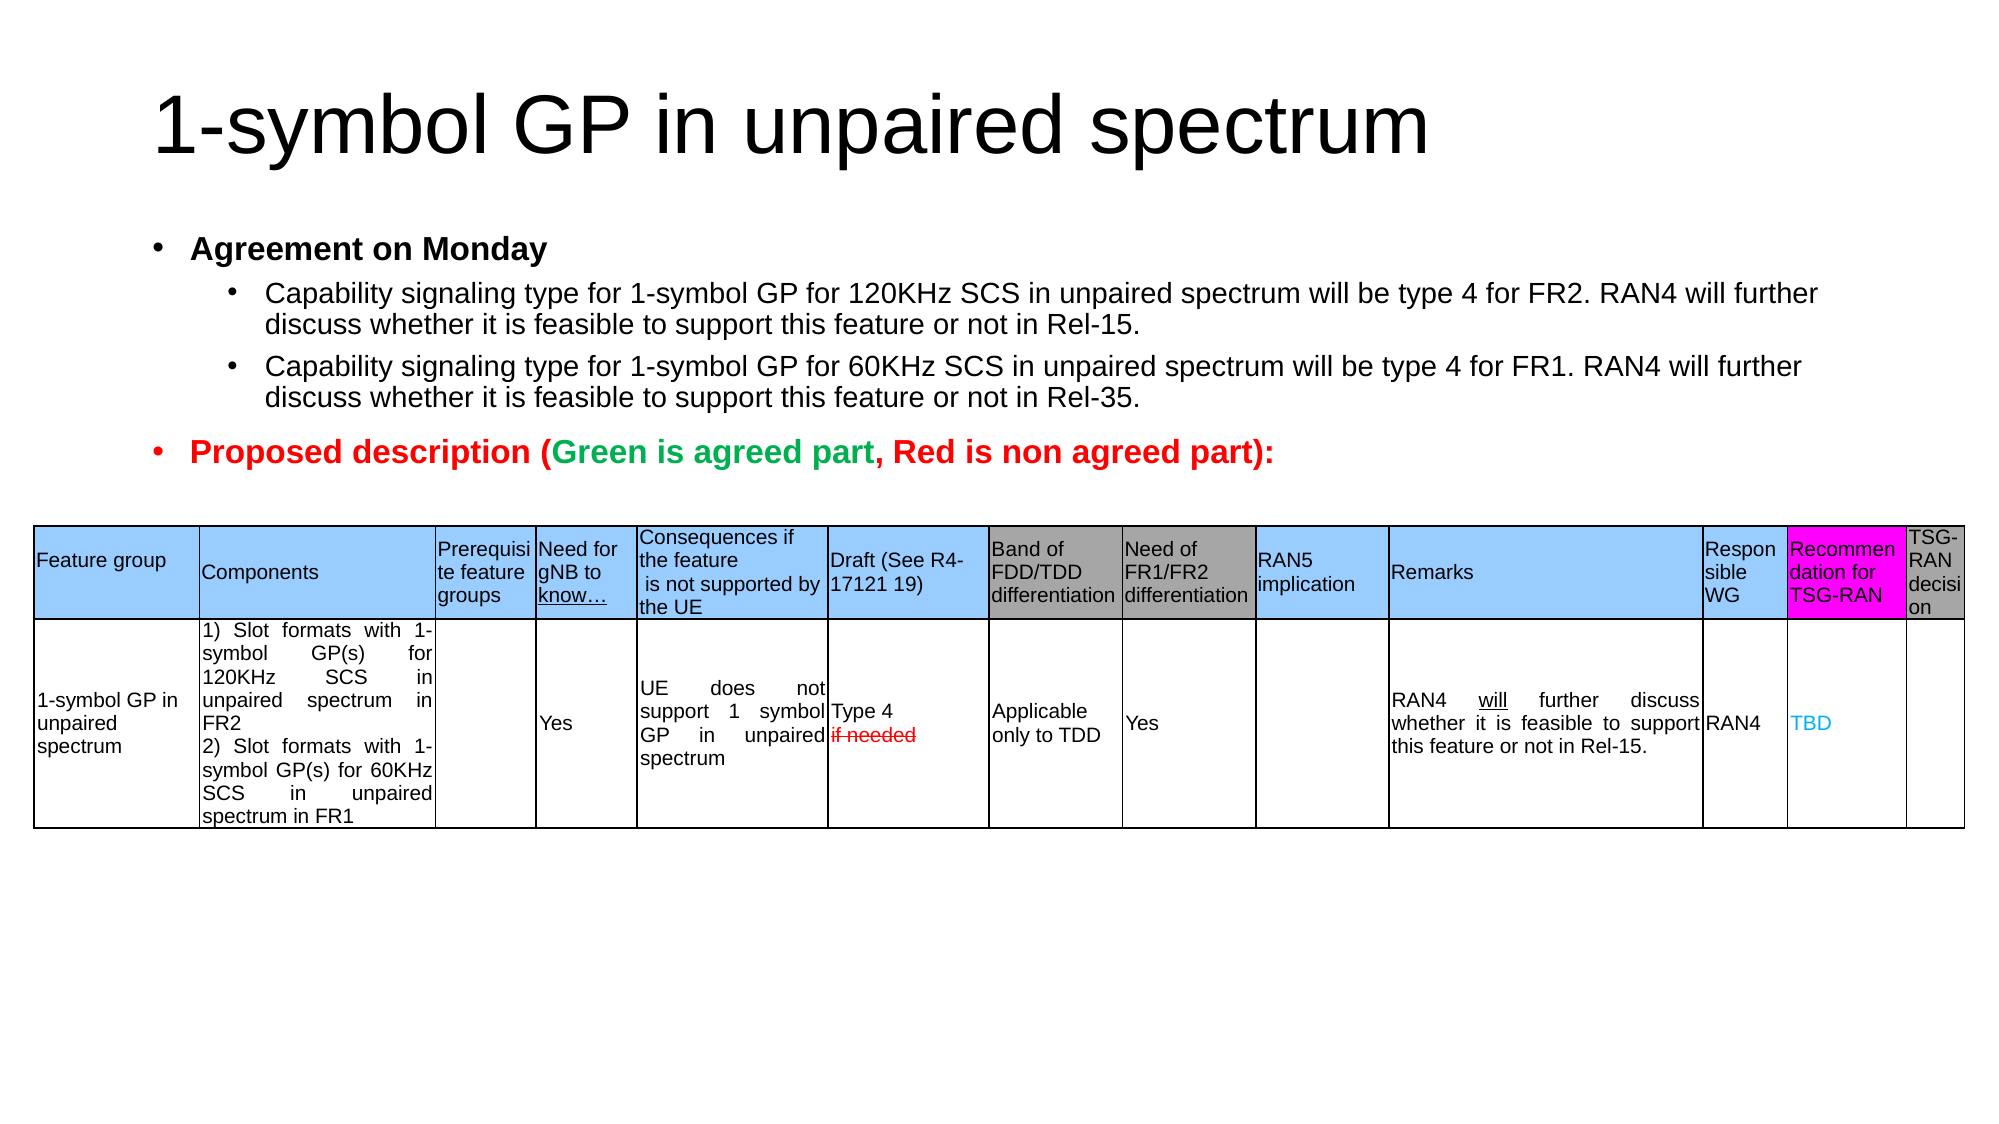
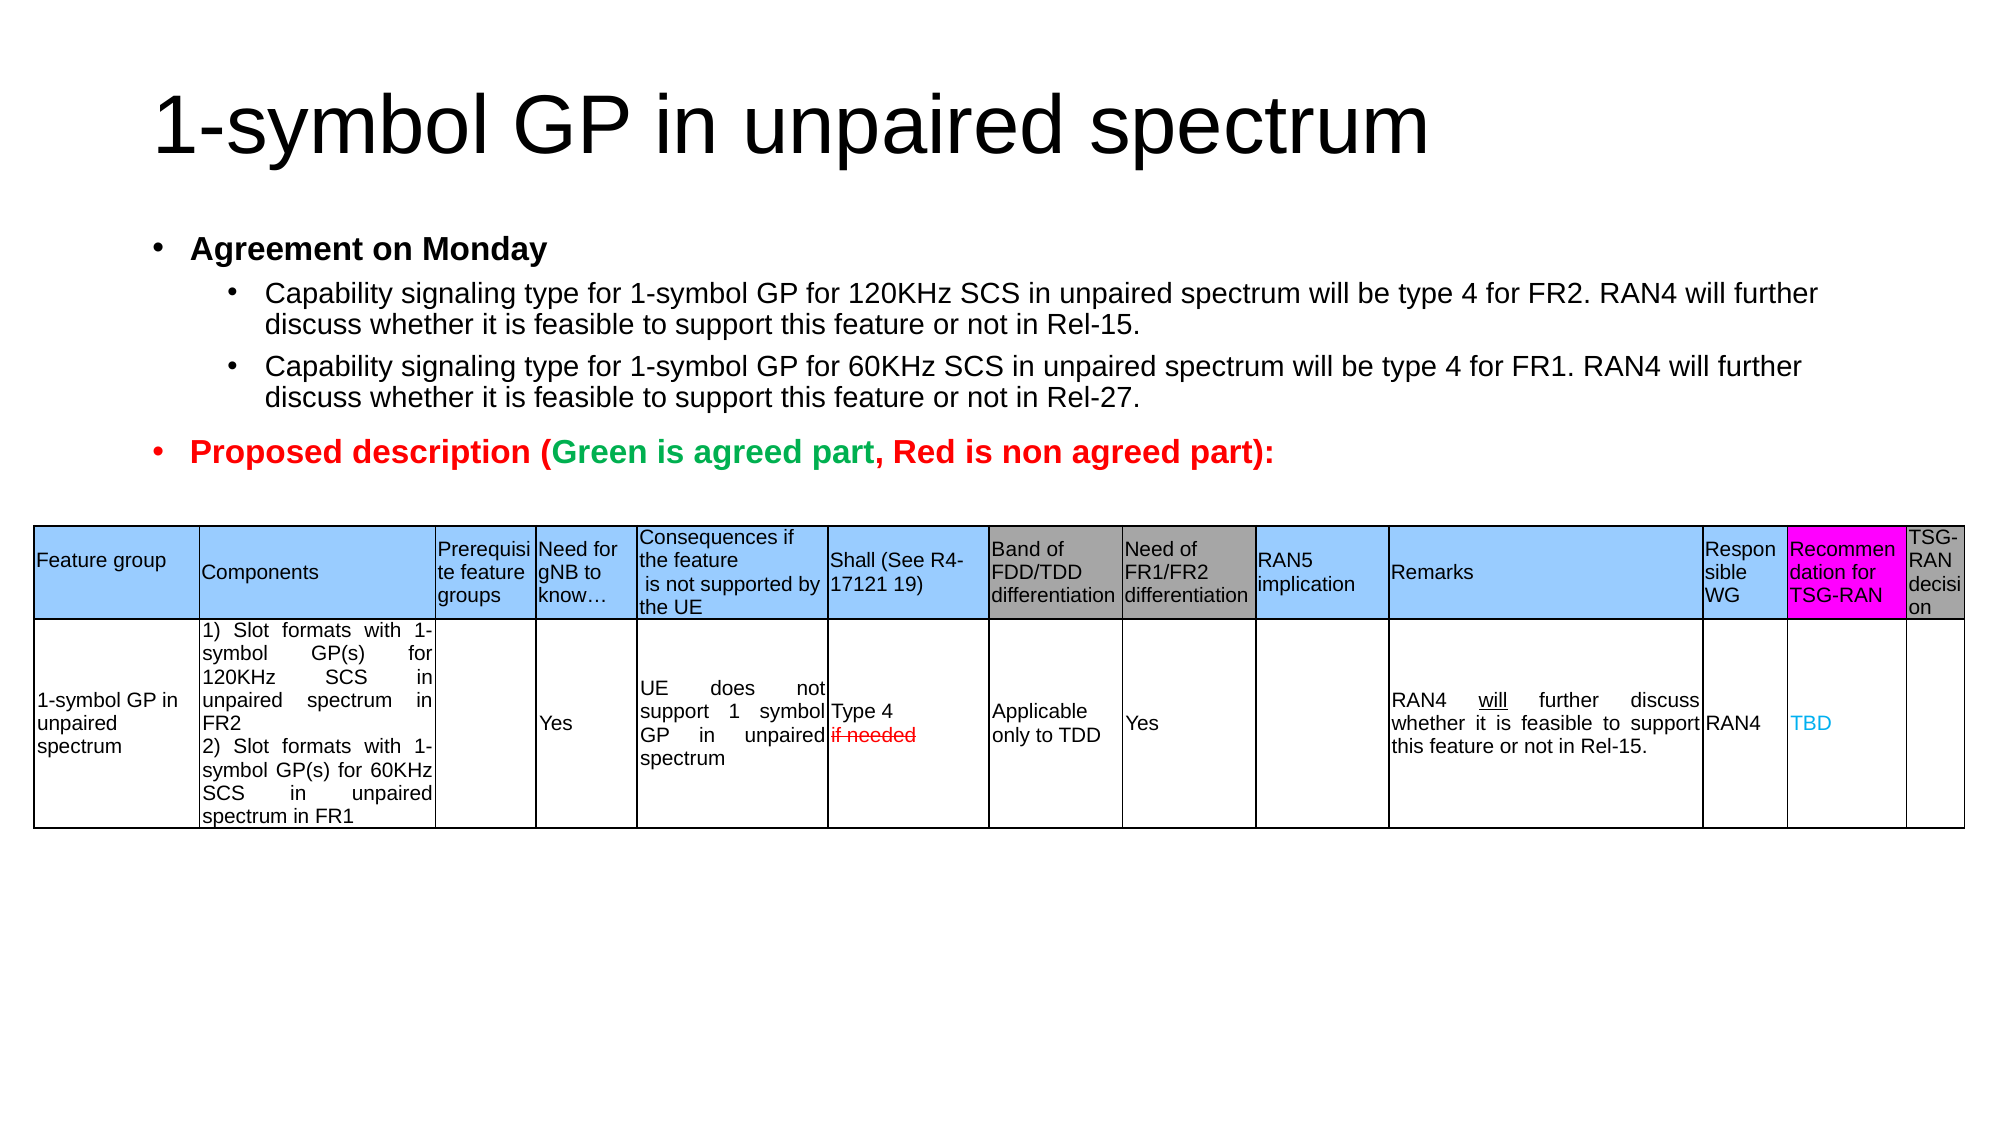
Rel-35: Rel-35 -> Rel-27 (1094, 398)
Draft: Draft -> Shall (853, 561)
know… underline: present -> none (573, 596)
